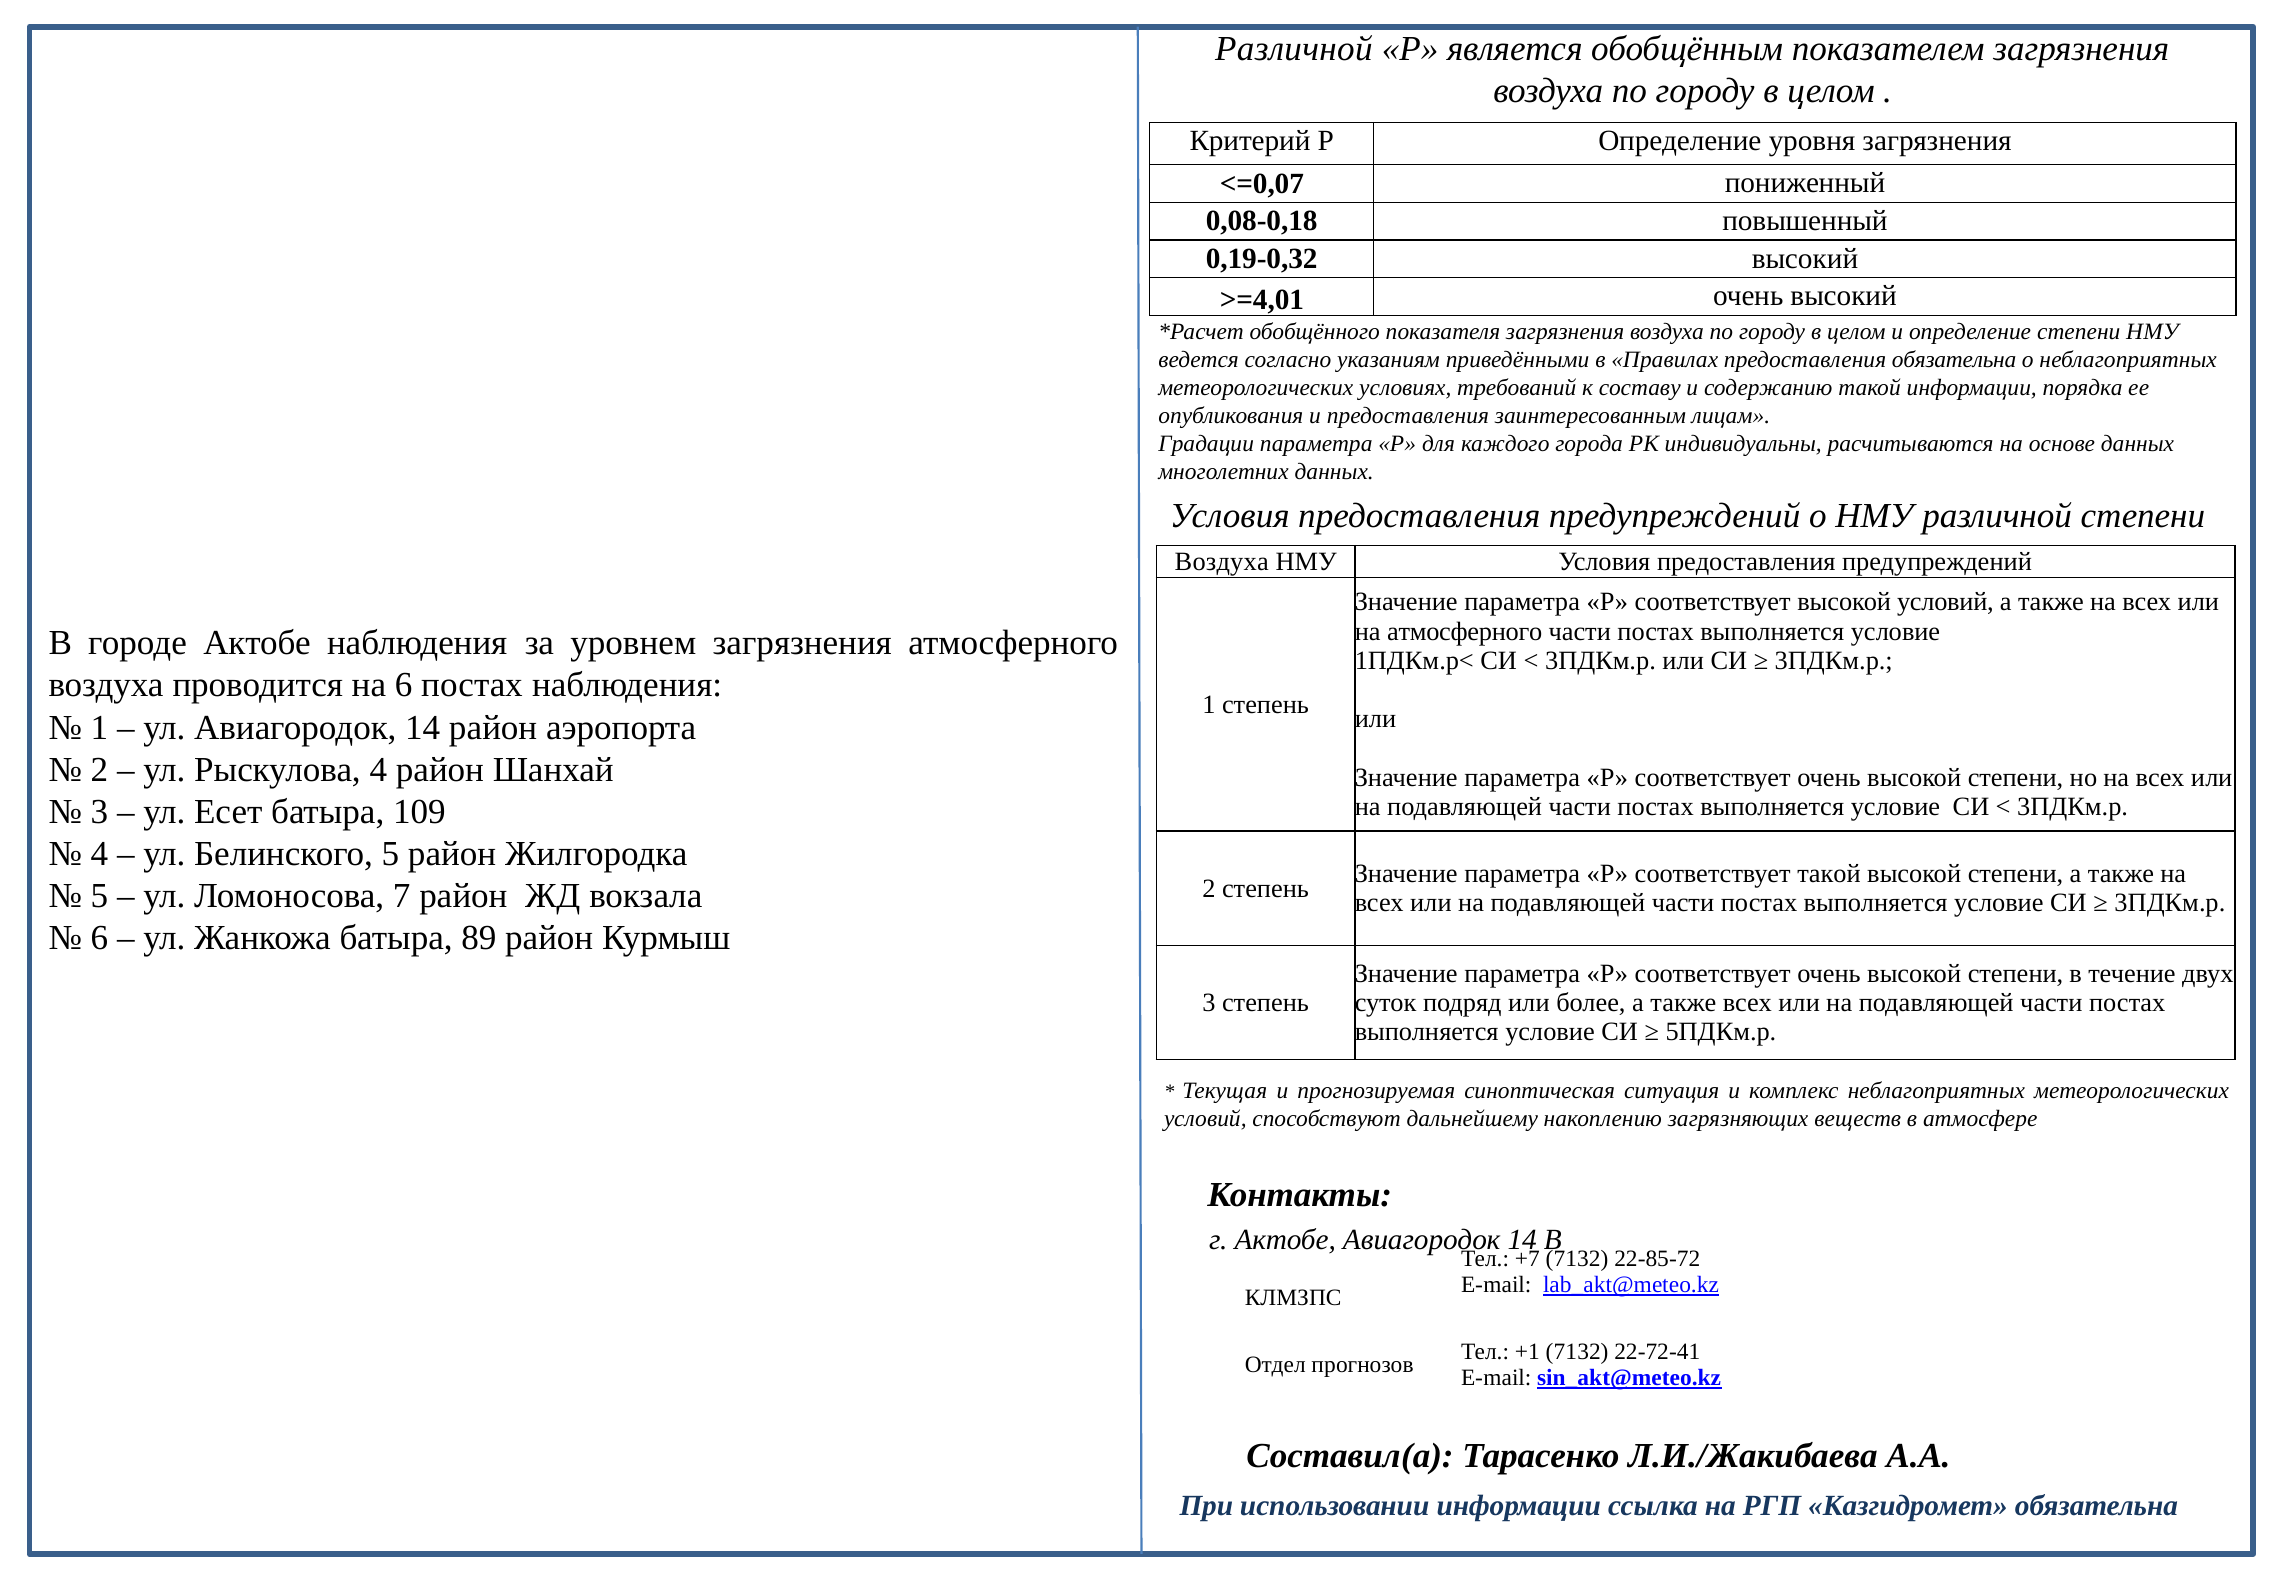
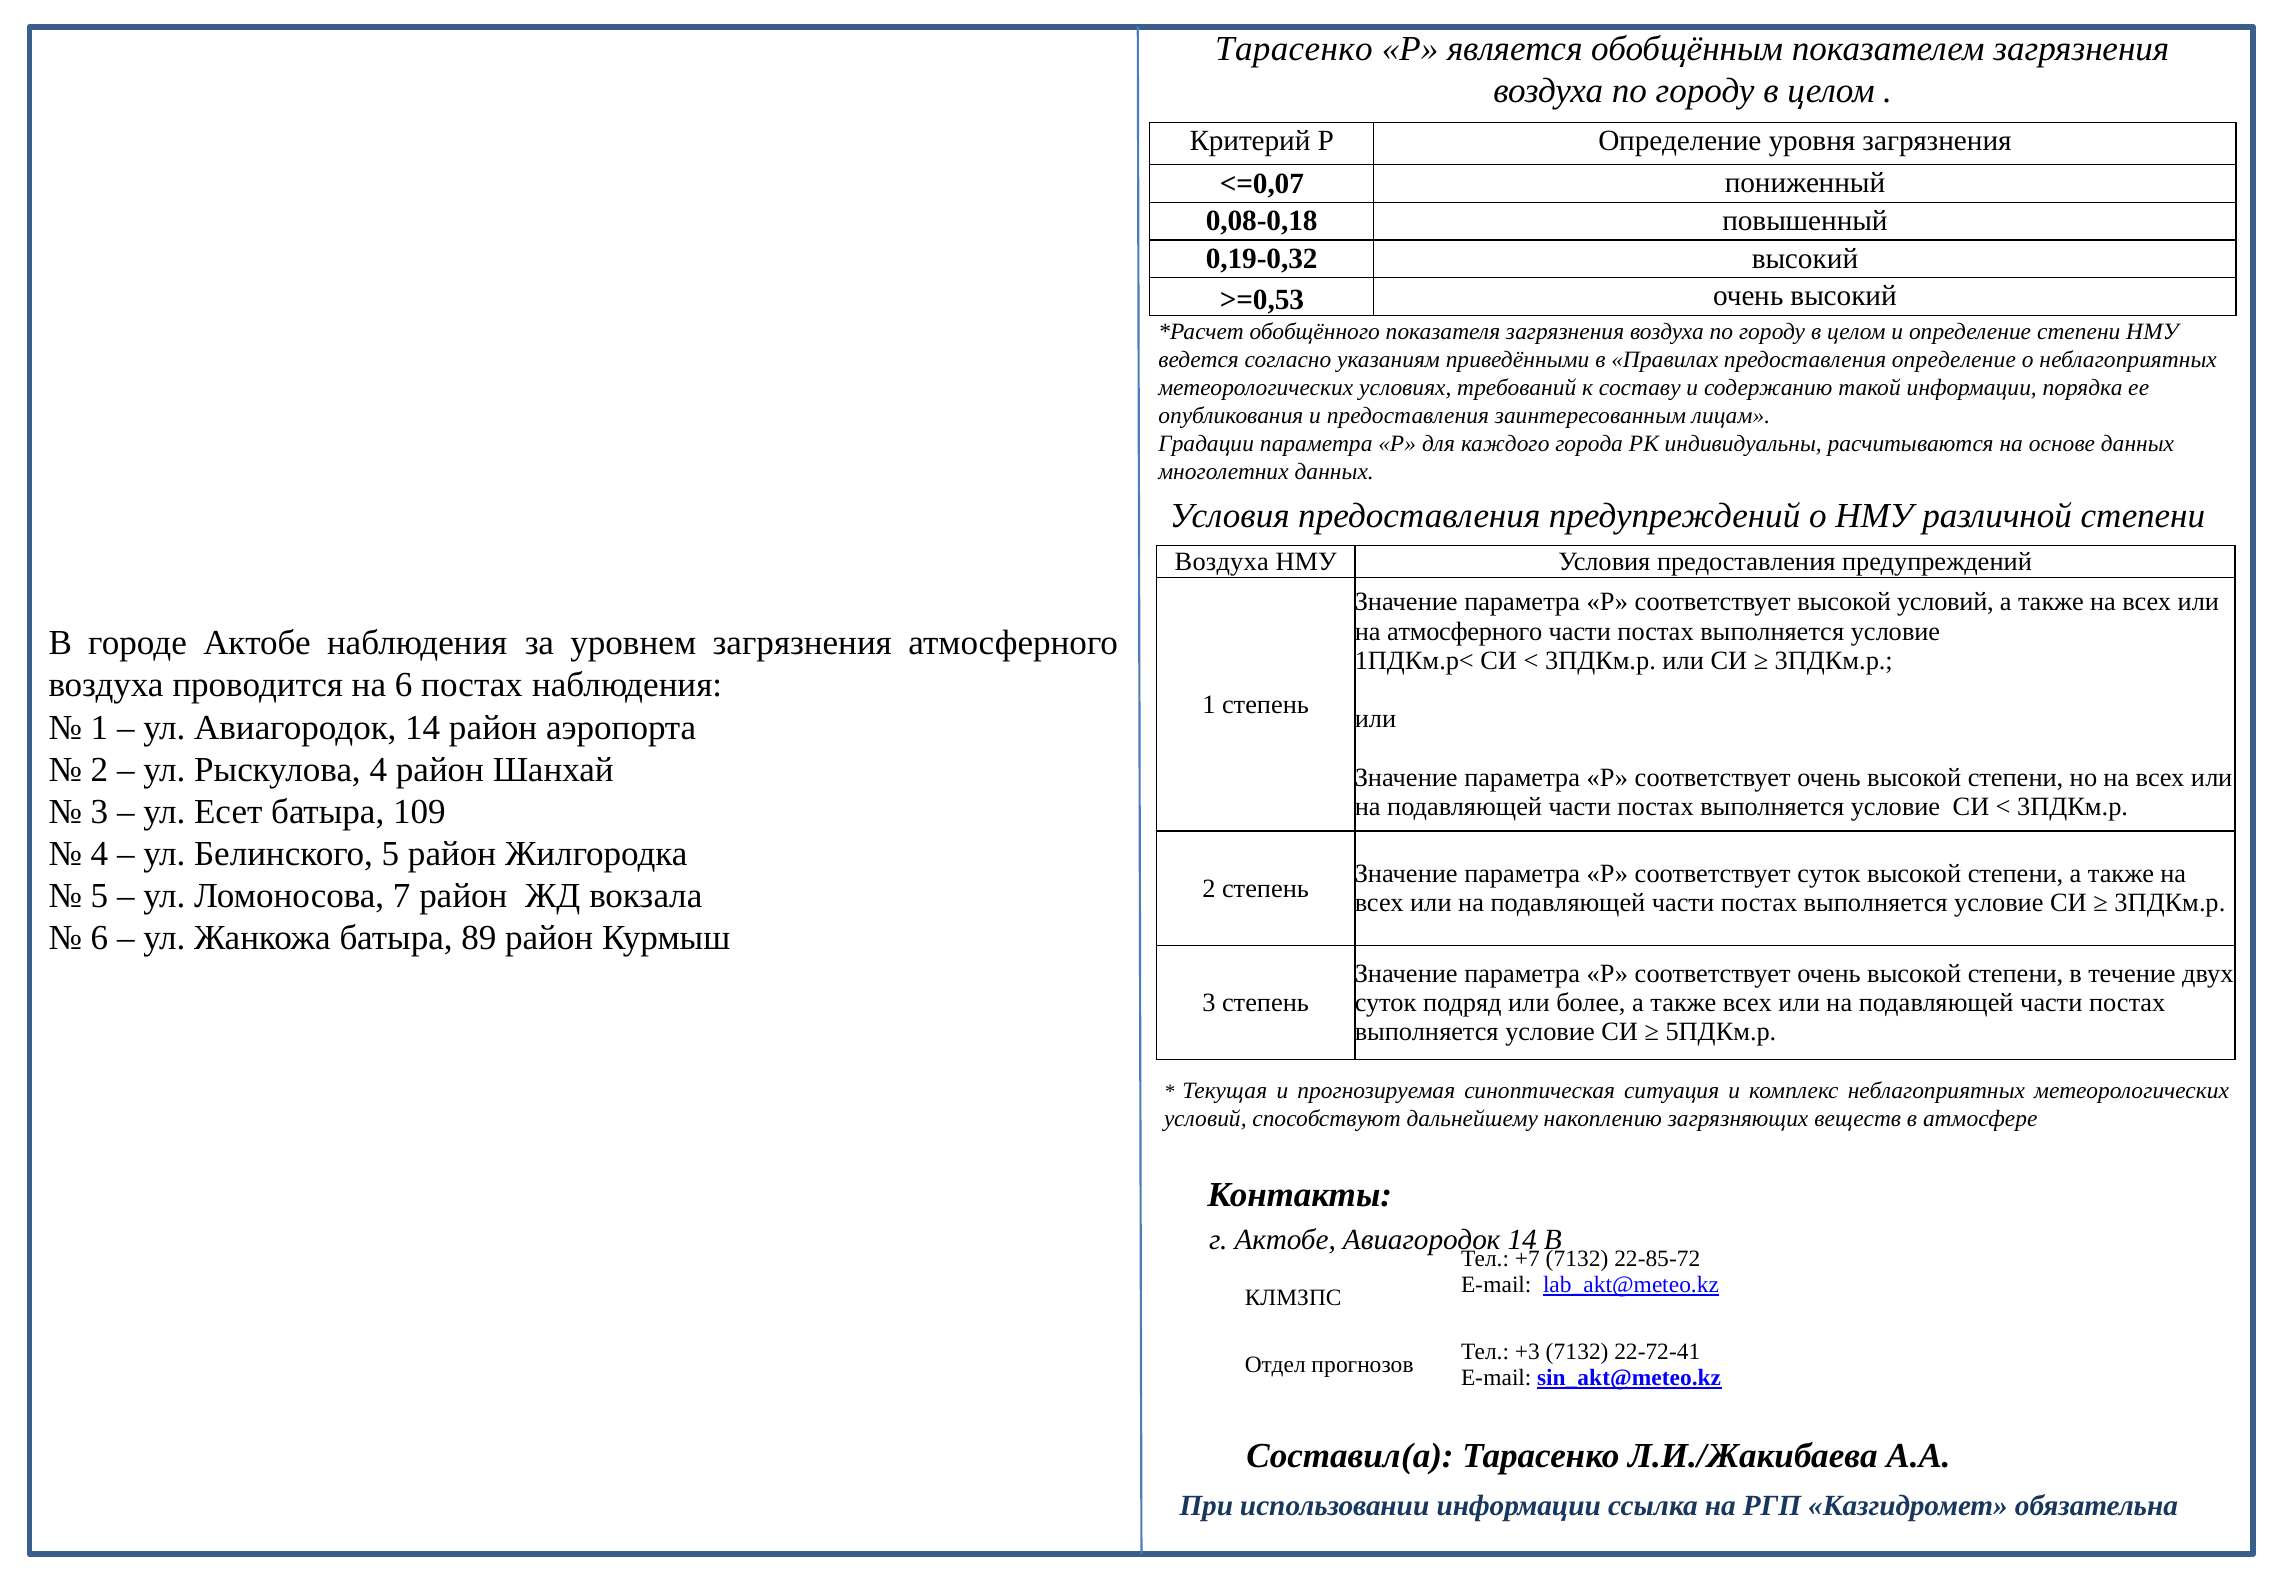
Различной: Различной -> Тарасенко (1294, 49)
>=4,01: >=4,01 -> >=0,53 (1262, 299)
предоставления обязательна: обязательна -> определение (1954, 359)
соответствует такой: такой -> суток (1829, 873)
+1: +1 -> +3 (1527, 1351)
